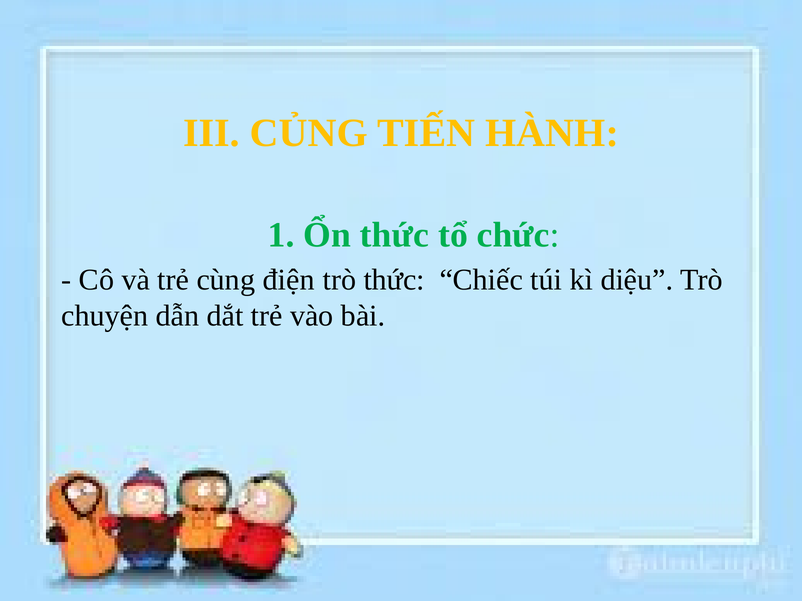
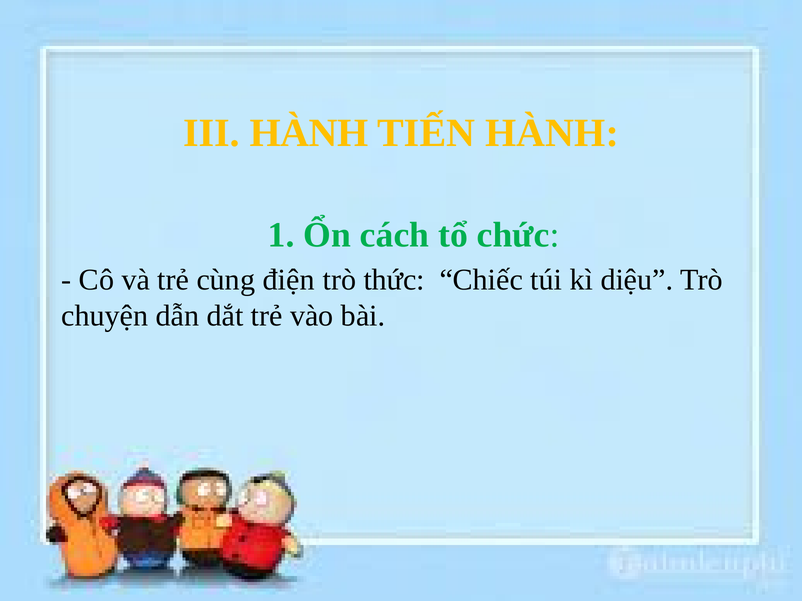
III CỦNG: CỦNG -> HÀNH (309, 133)
Ổn thức: thức -> cách (395, 235)
